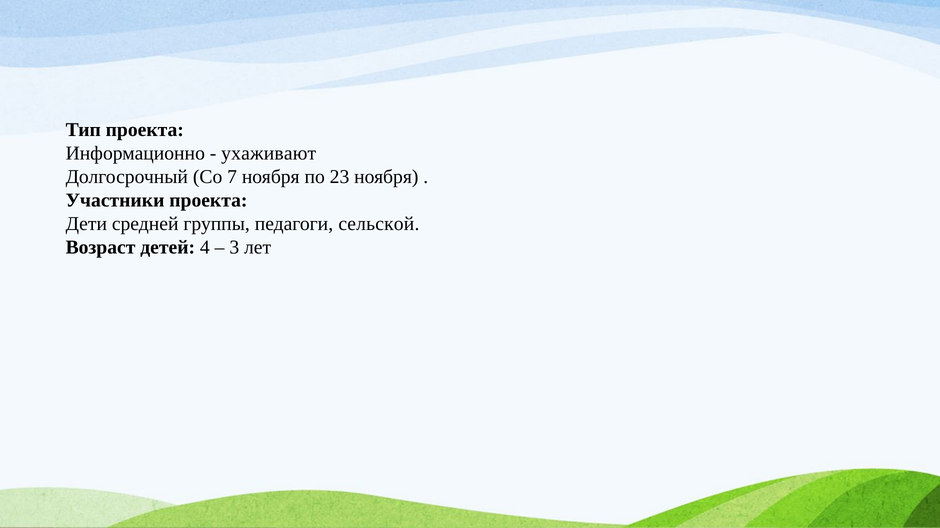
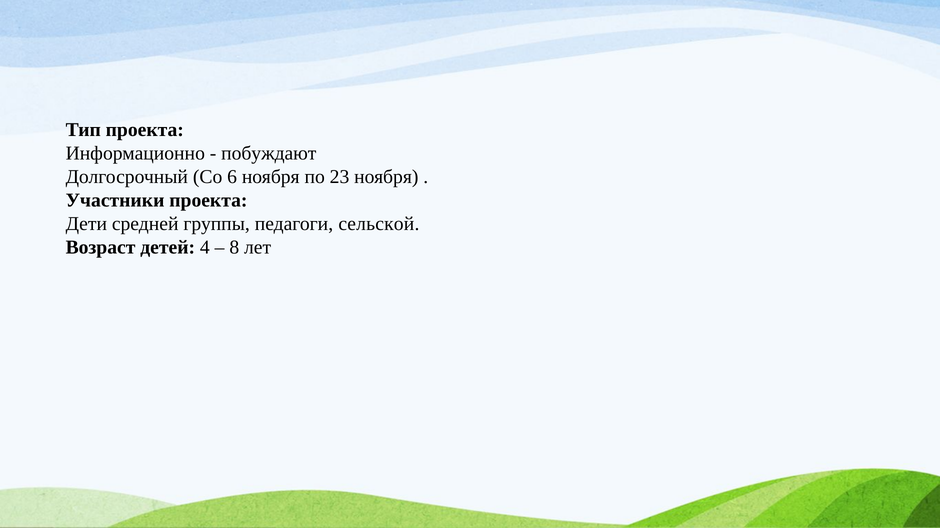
ухаживают: ухаживают -> побуждают (269, 154)
7: 7 -> 6 (232, 177)
3: 3 -> 8 (234, 248)
